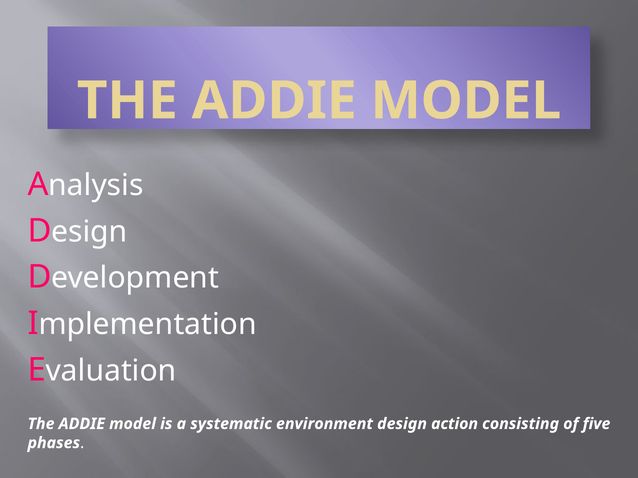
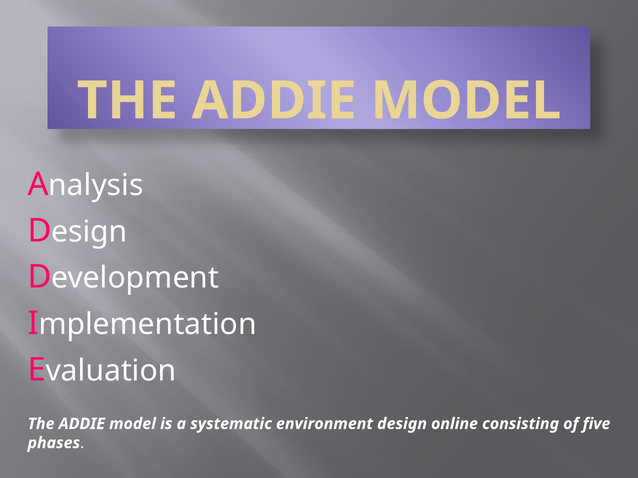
action: action -> online (455, 424)
